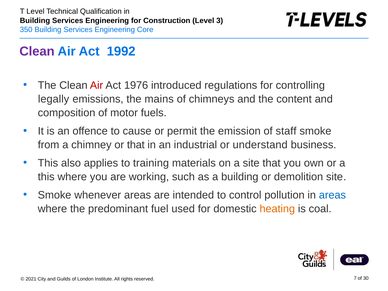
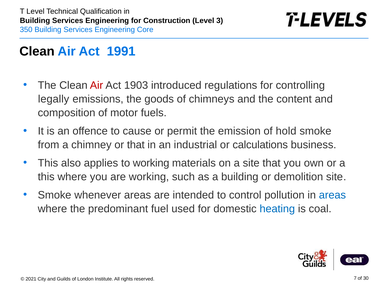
Clean colour: purple -> black (37, 51)
1992: 1992 -> 1991 (121, 51)
1976: 1976 -> 1903 (136, 85)
mains: mains -> goods (159, 99)
staff: staff -> hold (286, 131)
understand: understand -> calculations (260, 145)
to training: training -> working (151, 163)
heating colour: orange -> blue (277, 209)
